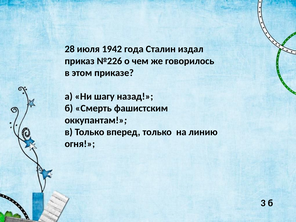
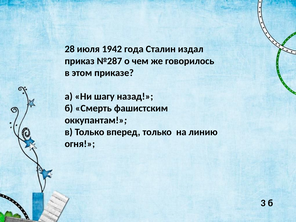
№226: №226 -> №287 (109, 61)
